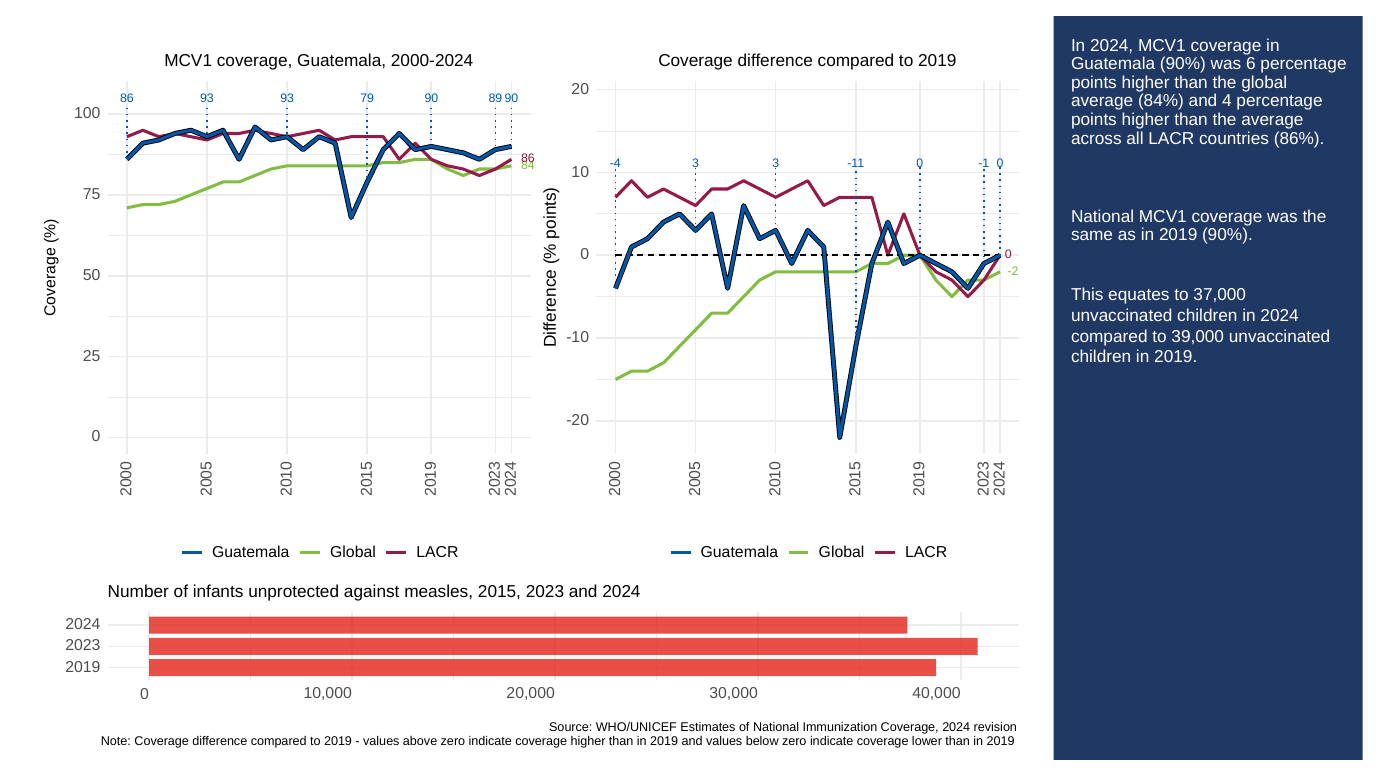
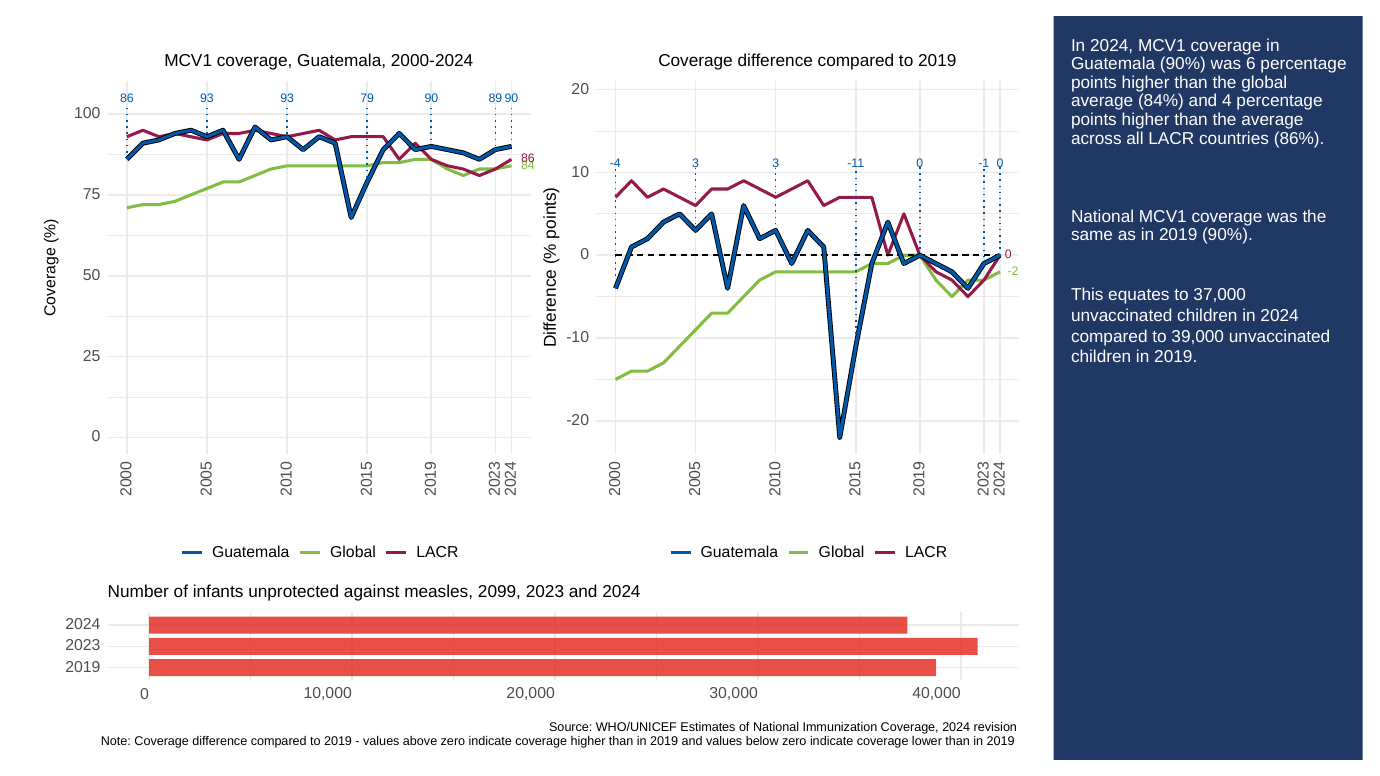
2015: 2015 -> 2099 (499, 592)
